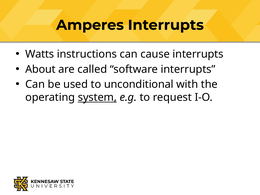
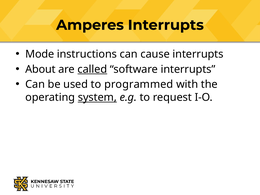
Watts: Watts -> Mode (40, 54)
called underline: none -> present (92, 69)
unconditional: unconditional -> programmed (139, 84)
